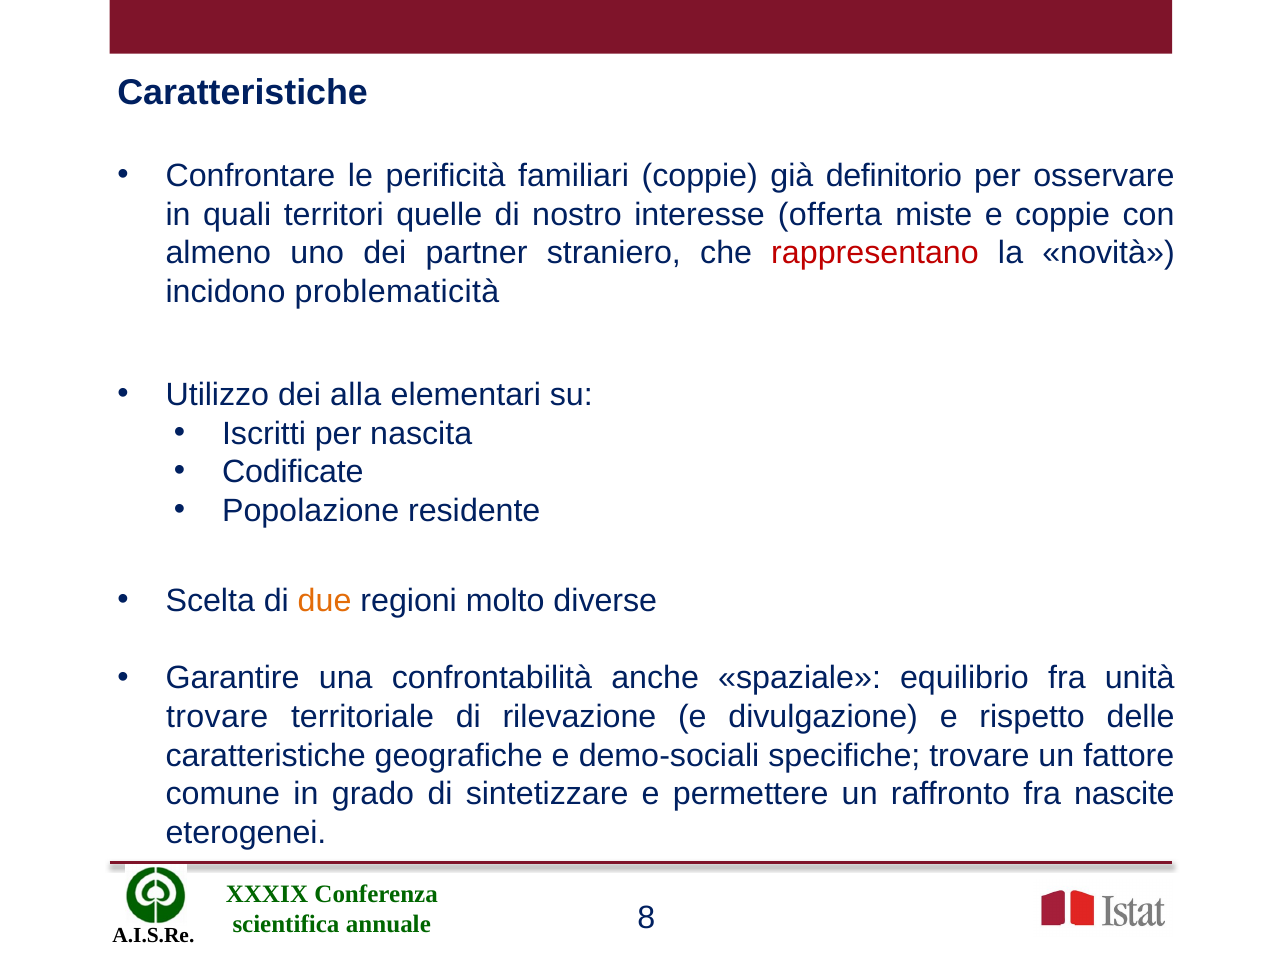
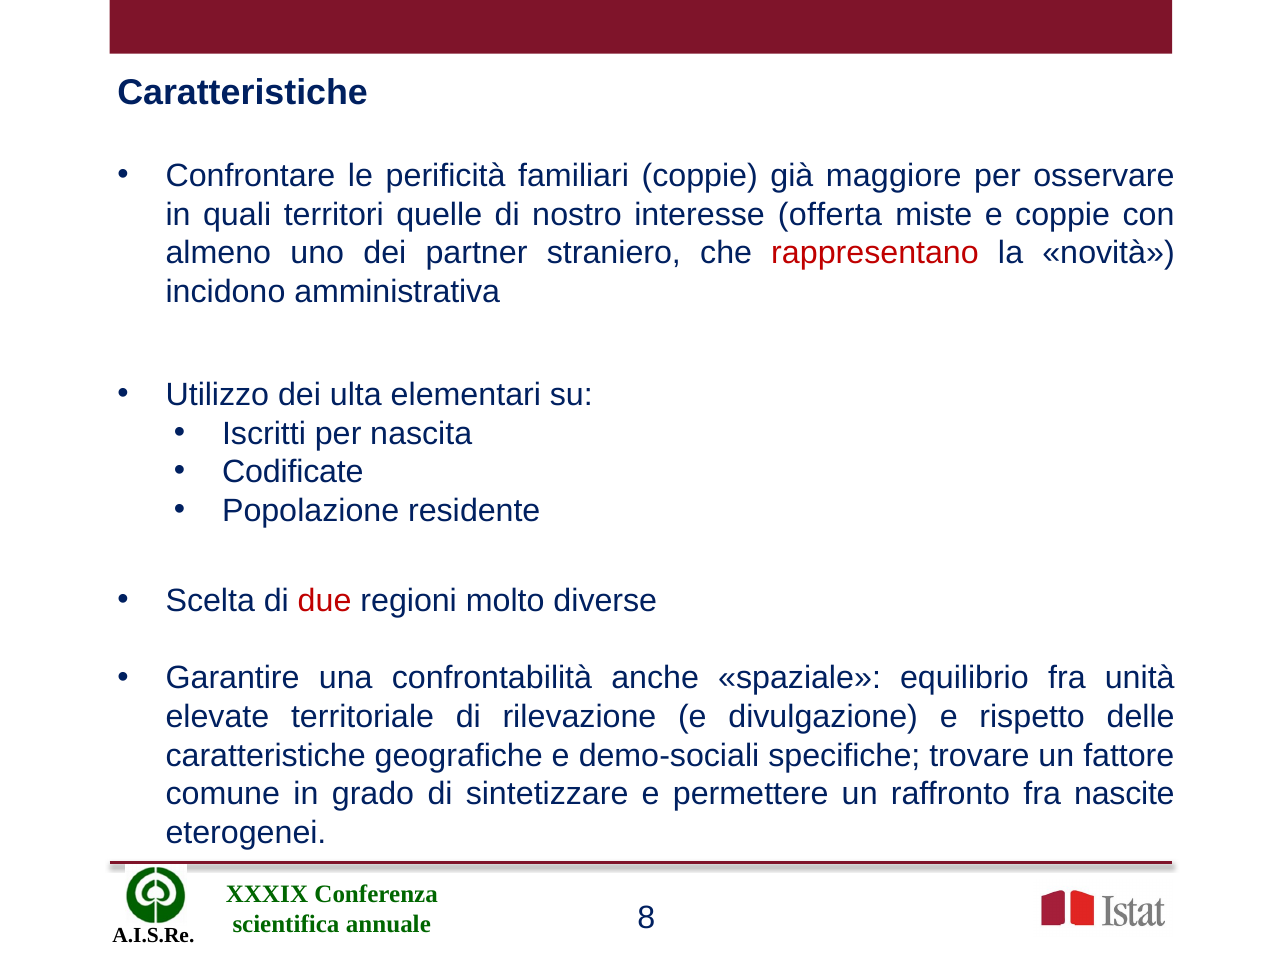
definitorio: definitorio -> maggiore (894, 176)
problematicità: problematicità -> amministrativa (397, 292)
alla: alla -> ulta (356, 395)
due colour: orange -> red (325, 601)
trovare: trovare -> elevate (217, 717)
